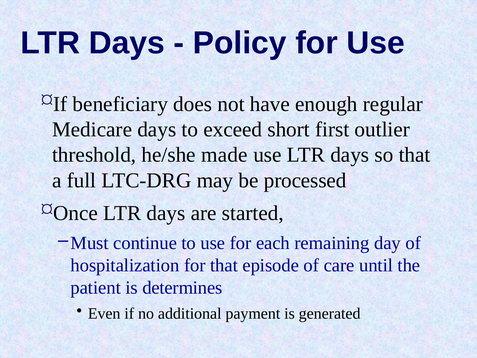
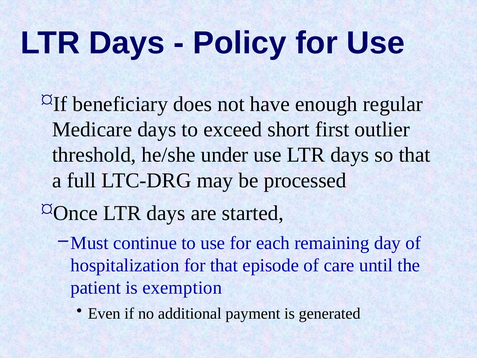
made: made -> under (225, 155)
determines: determines -> exemption (182, 287)
